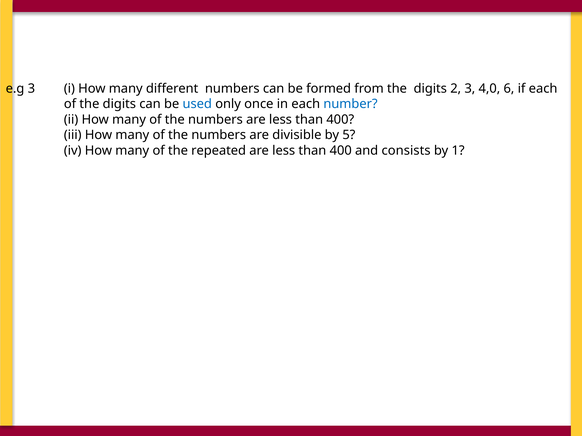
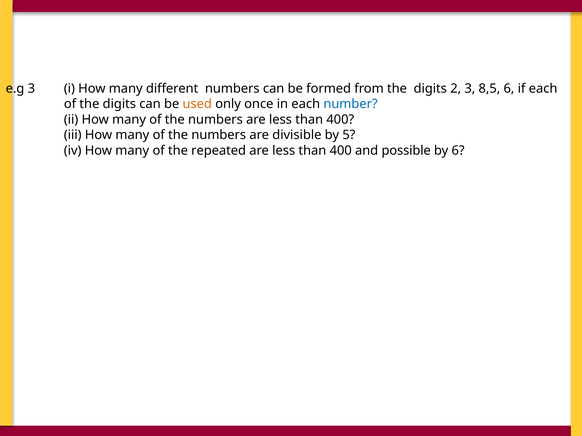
4,0: 4,0 -> 8,5 (489, 89)
used colour: blue -> orange (197, 104)
consists: consists -> possible (406, 151)
by 1: 1 -> 6 (458, 151)
